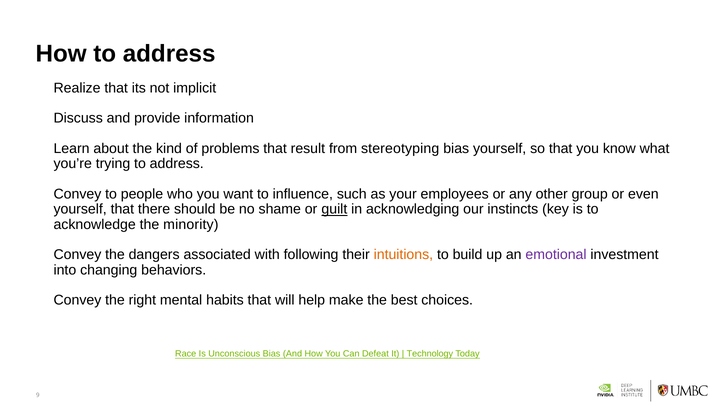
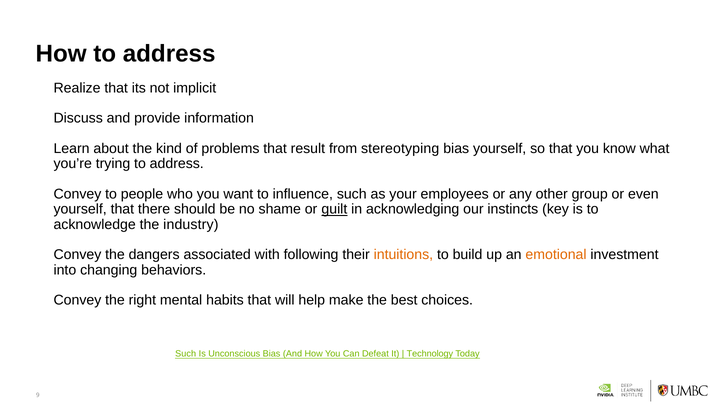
minority: minority -> industry (191, 225)
emotional colour: purple -> orange (556, 255)
from Race: Race -> Such (186, 354)
